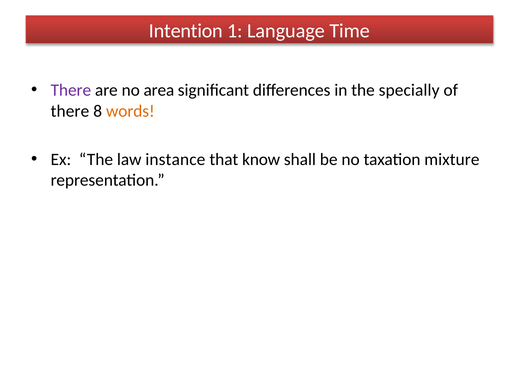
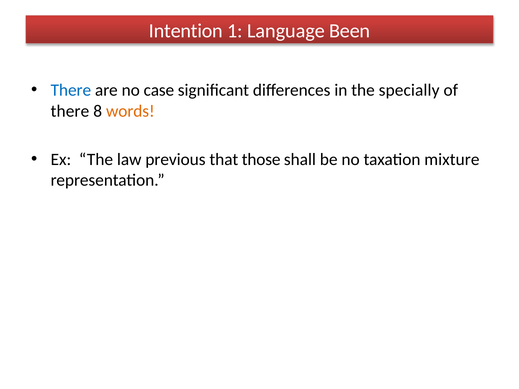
Time: Time -> Been (350, 31)
There colour: purple -> blue (71, 90)
area: area -> case (159, 90)
instance: instance -> previous (175, 159)
know: know -> those (261, 159)
